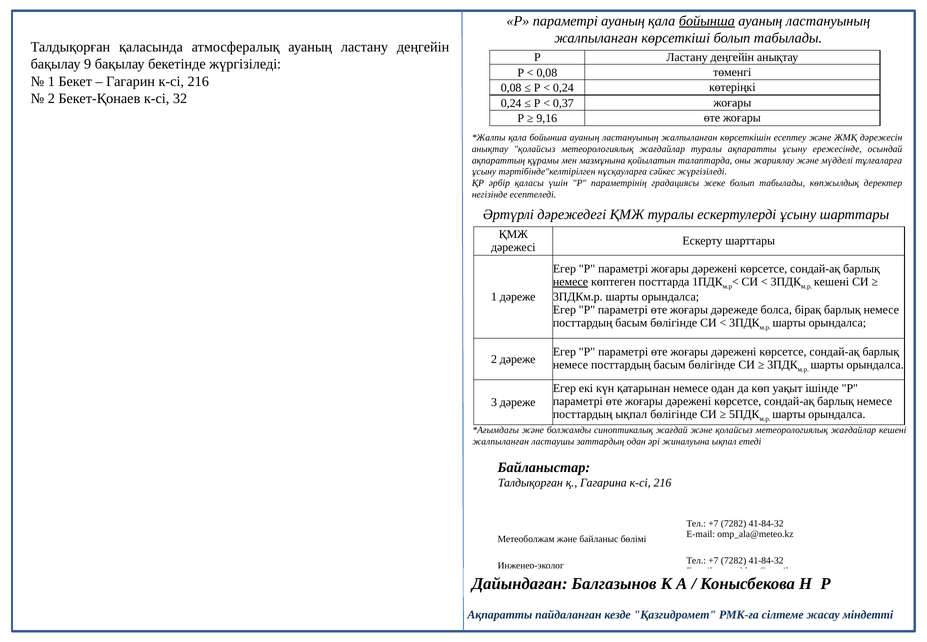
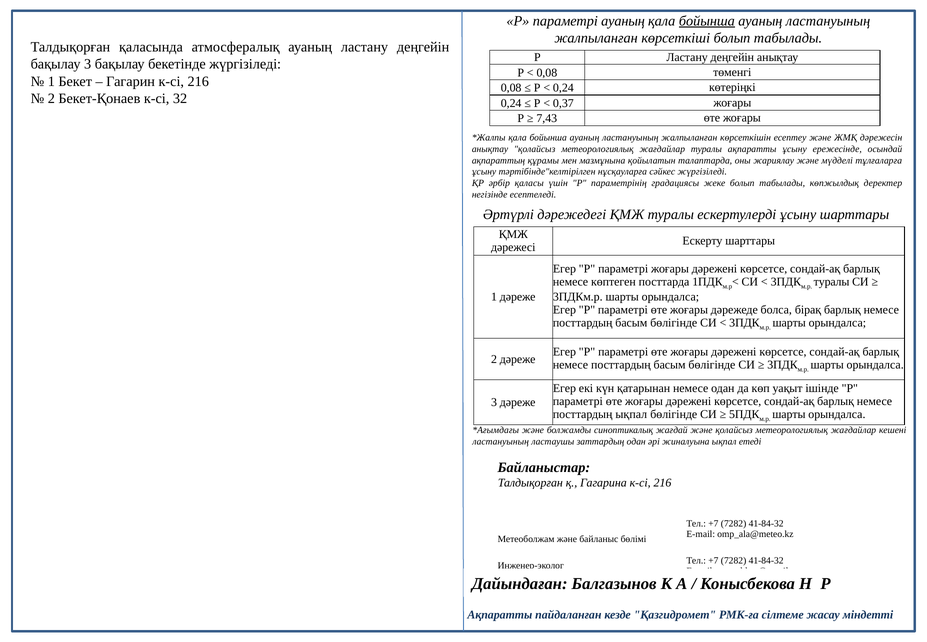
бақылау 9: 9 -> 3 (88, 64)
9,16: 9,16 -> 7,43 (547, 118)
немесе underline: present -> none (571, 282)
кешені: кешені -> туралы (832, 282)
жалпыланған: жалпыланған -> ластануының (501, 442)
